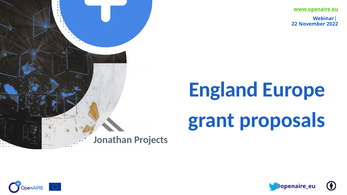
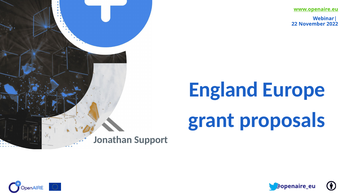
Projects: Projects -> Support (151, 140)
